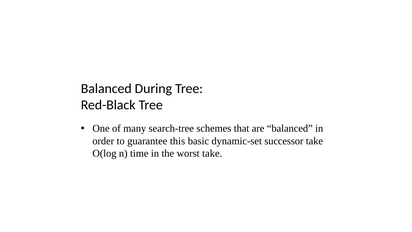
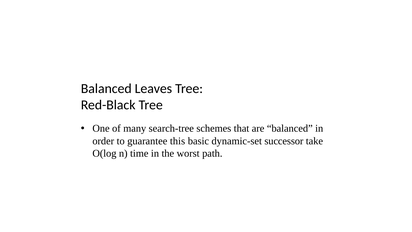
During: During -> Leaves (153, 89)
worst take: take -> path (212, 153)
